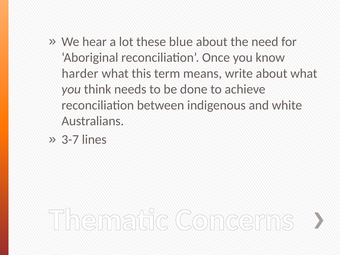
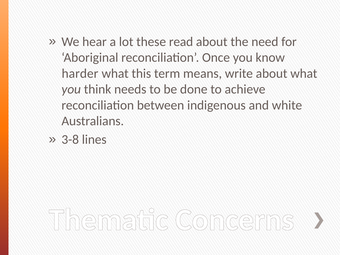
blue: blue -> read (181, 42)
3-7: 3-7 -> 3-8 (70, 140)
